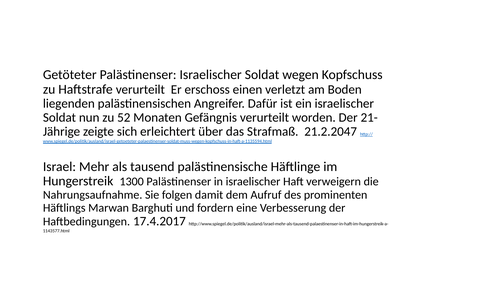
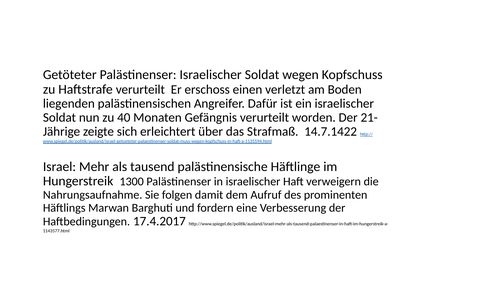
52: 52 -> 40 (124, 118)
21.2.2047: 21.2.2047 -> 14.7.1422 (331, 132)
